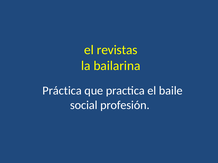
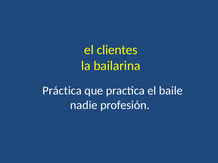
revistas: revistas -> clientes (117, 50)
social: social -> nadie (84, 105)
